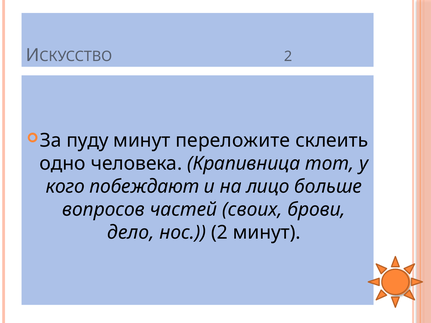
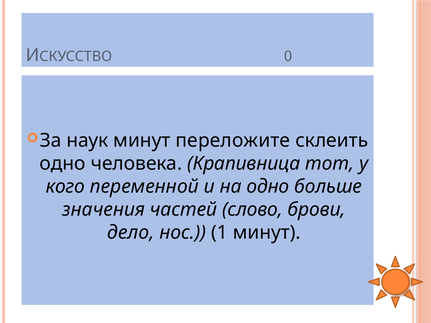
2: 2 -> 0 (288, 56)
пуду: пуду -> наук (87, 141)
побеждают: побеждают -> переменной (144, 187)
на лицо: лицо -> одно (268, 187)
вопросов: вопросов -> значения (104, 210)
своих: своих -> слово (252, 210)
нос 2: 2 -> 1 (219, 233)
